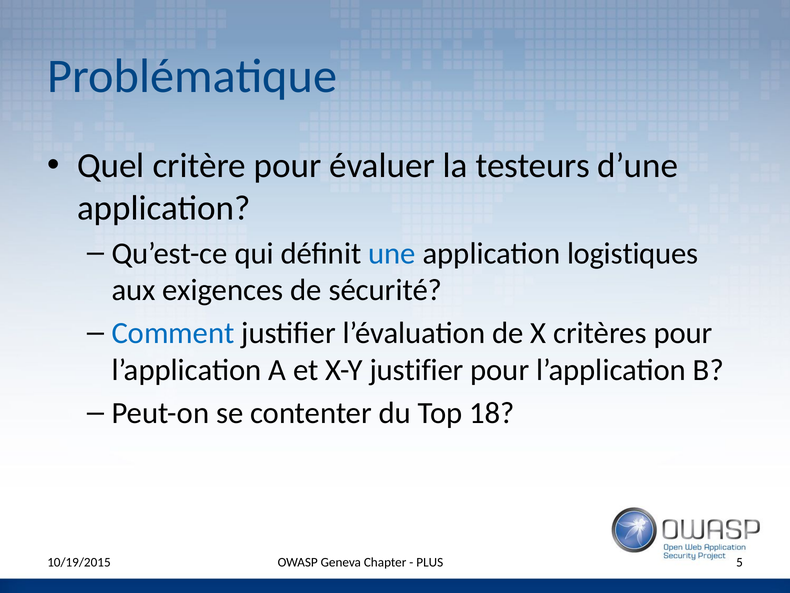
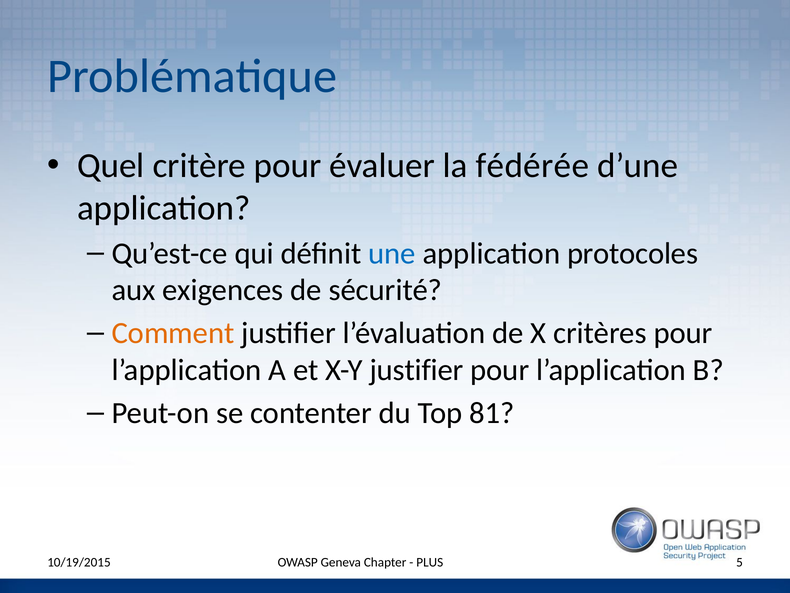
testeurs: testeurs -> fédérée (532, 166)
logistiques: logistiques -> protocoles (633, 253)
Comment colour: blue -> orange (173, 333)
18: 18 -> 81 (492, 413)
